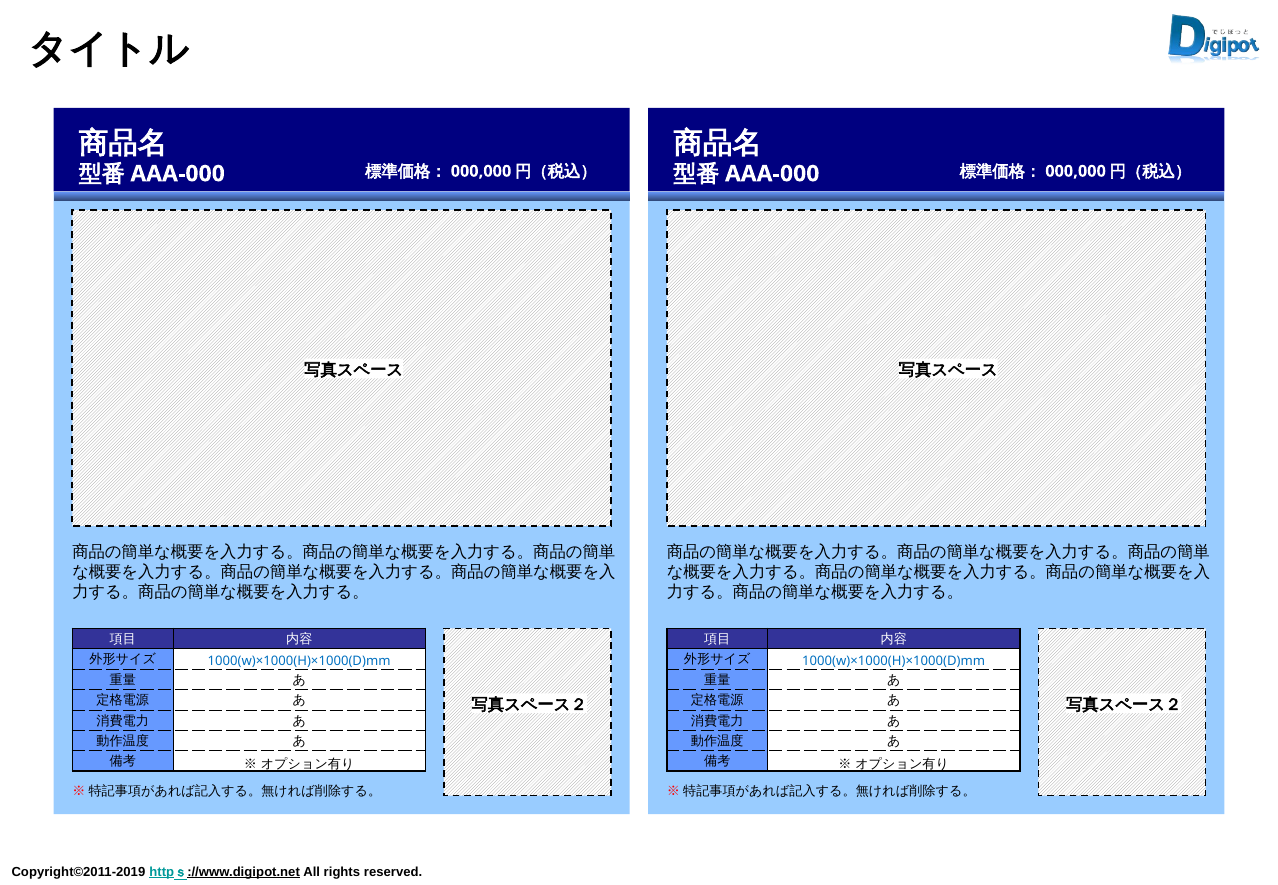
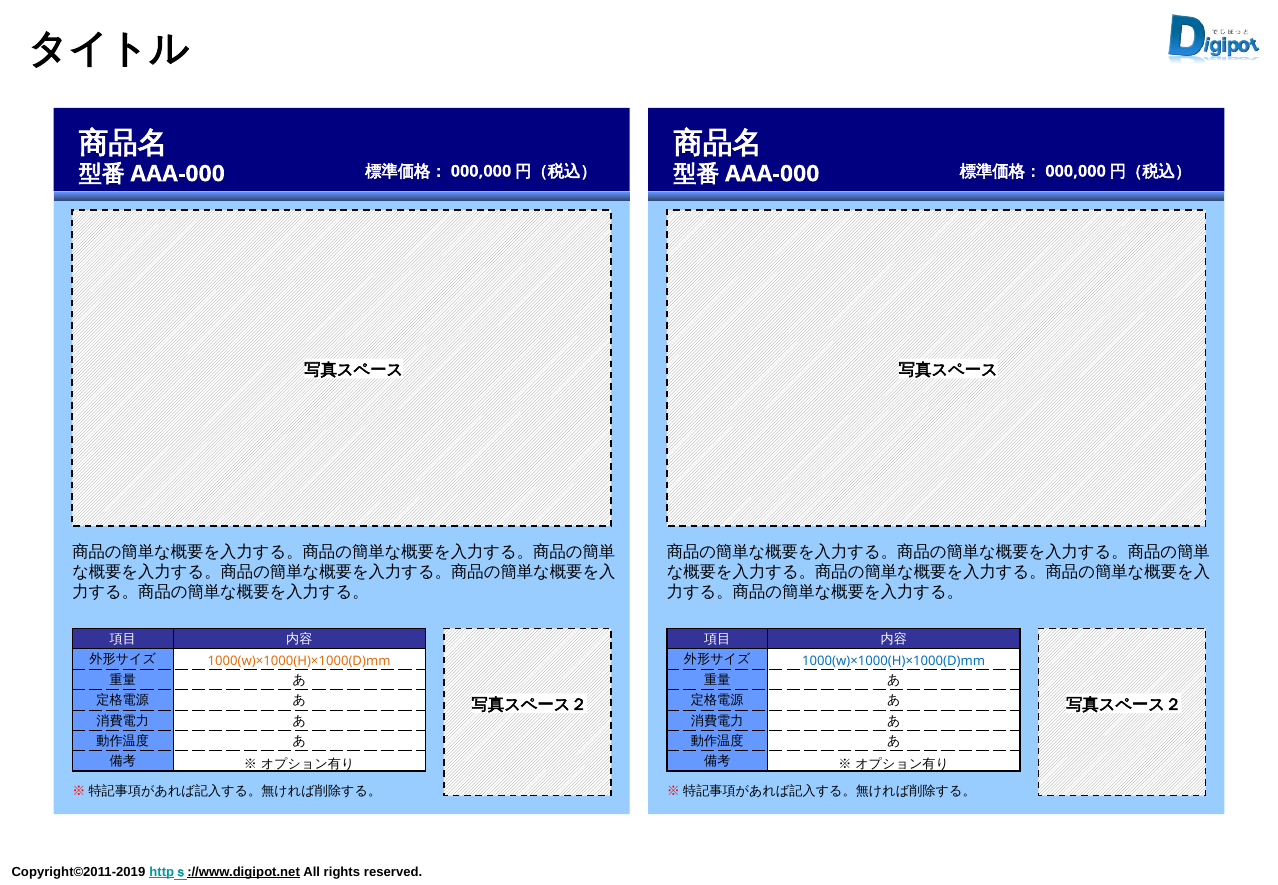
1000(w)×1000(H)×1000(D)mm colour: blue -> orange (299, 661)
